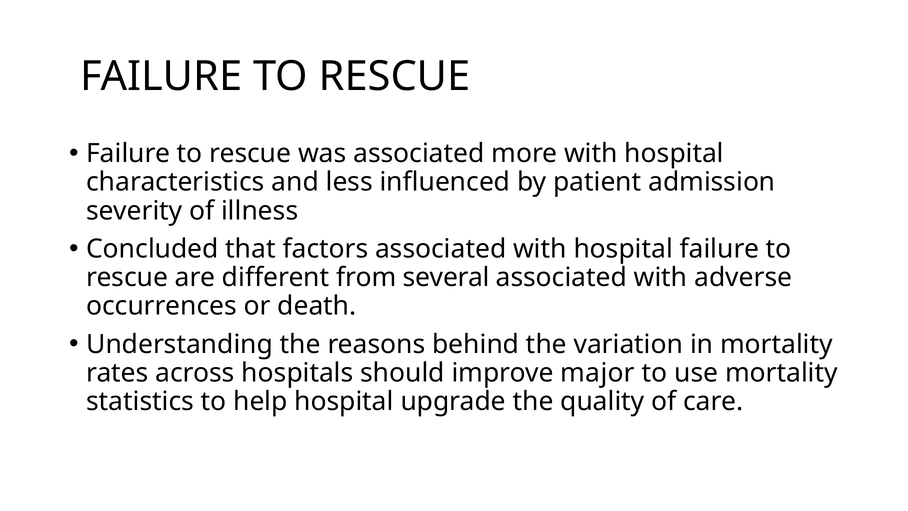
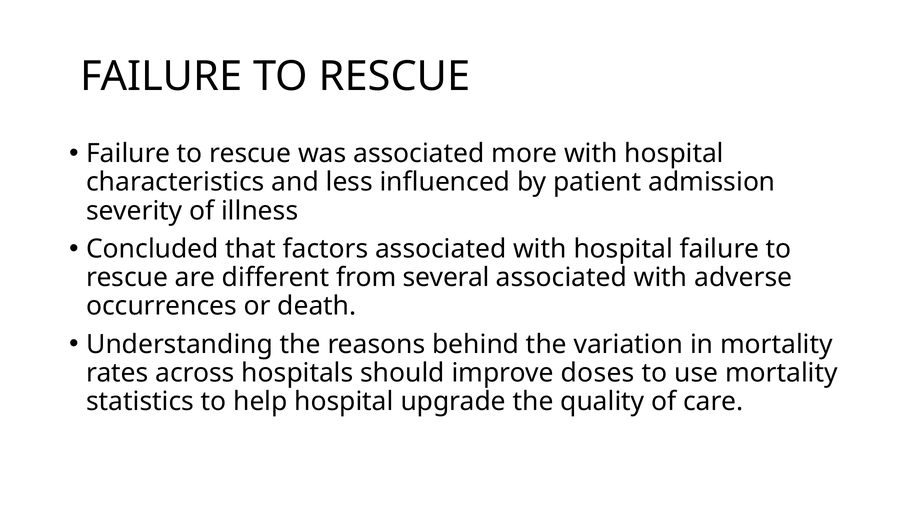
major: major -> doses (598, 373)
